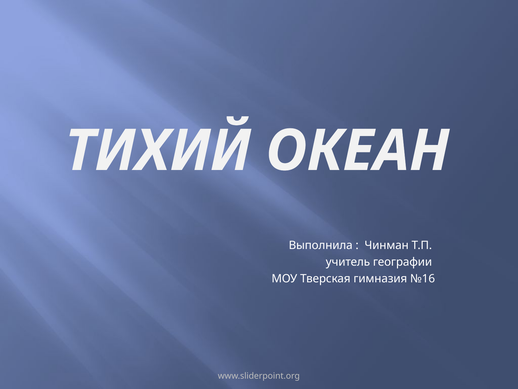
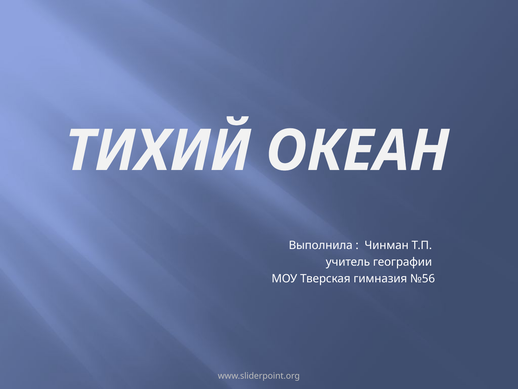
№16: №16 -> №56 (423, 278)
